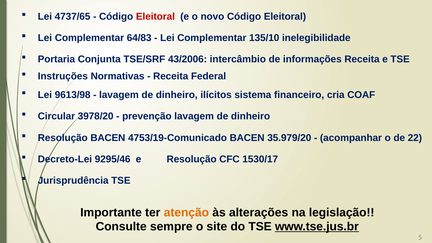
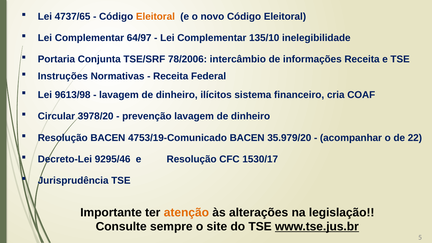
Eleitoral colour: red -> orange (155, 17)
64/83: 64/83 -> 64/97 (139, 38)
43/2006: 43/2006 -> 78/2006 (188, 59)
